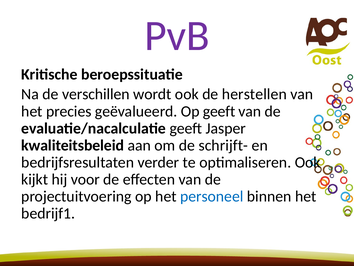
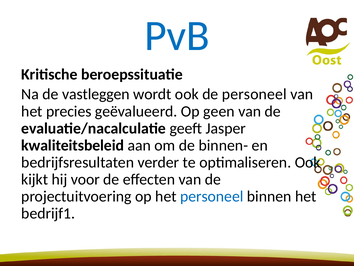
PvB colour: purple -> blue (177, 36)
verschillen: verschillen -> vastleggen (96, 94)
de herstellen: herstellen -> personeel (254, 94)
Op geeft: geeft -> geen (219, 111)
schrijft-: schrijft- -> binnen- (223, 145)
